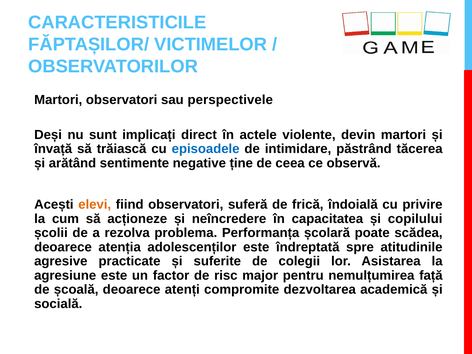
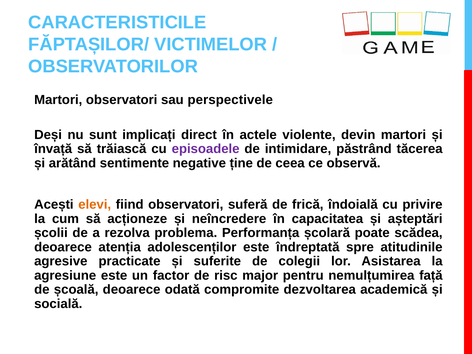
episoadele colour: blue -> purple (206, 149)
copilului: copilului -> așteptări (415, 219)
atenți: atenți -> odată (182, 290)
